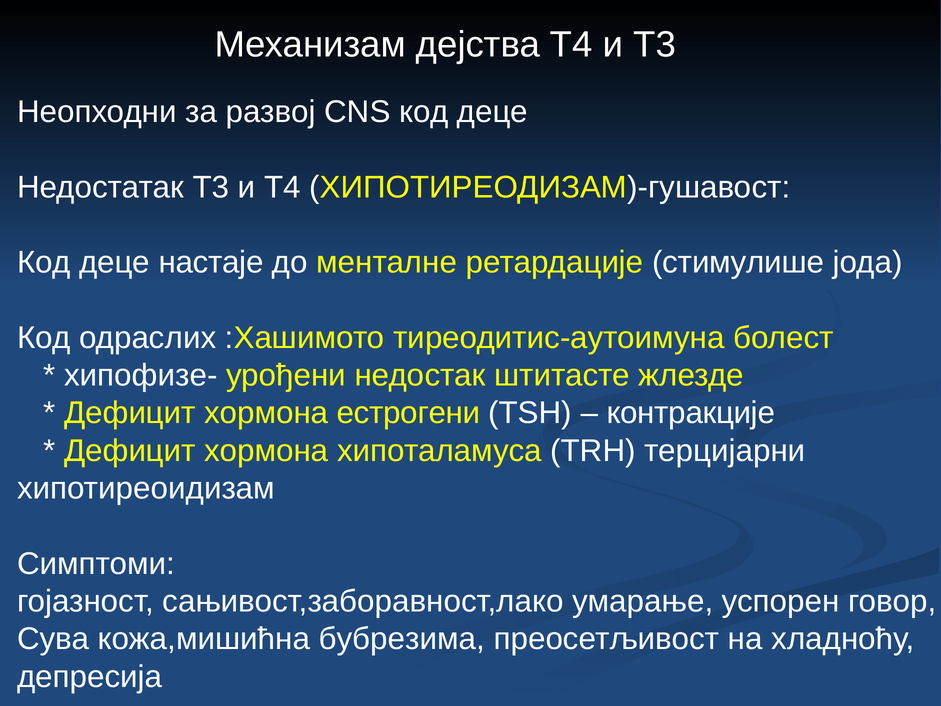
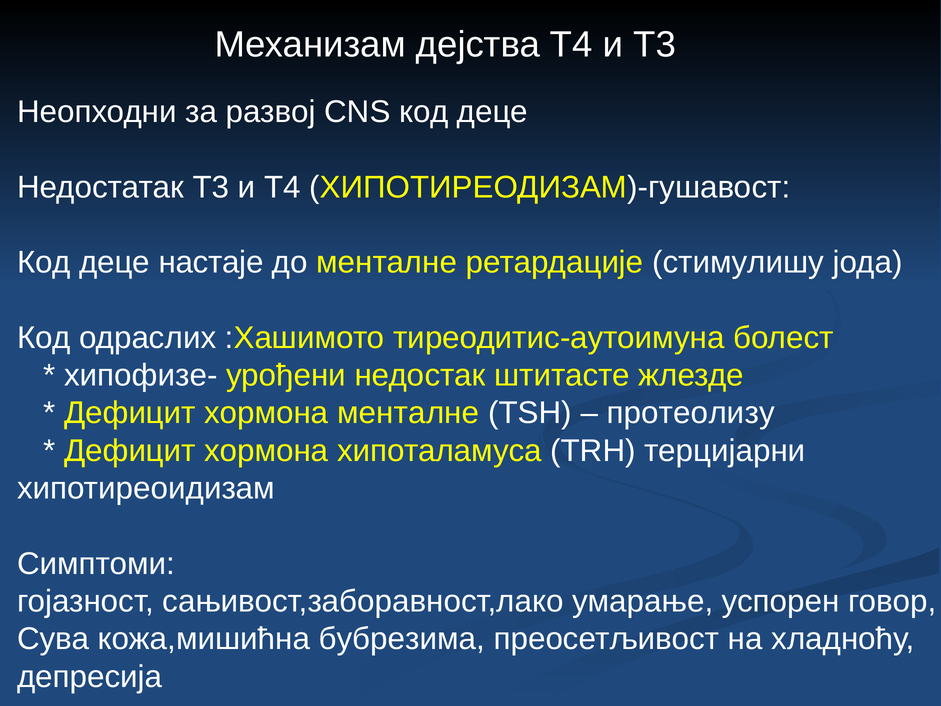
стимулишe: стимулишe -> стимулишу (738, 262)
хормона естрогени: естрогени -> менталне (408, 413)
контракције: контракције -> протеолизу (691, 413)
